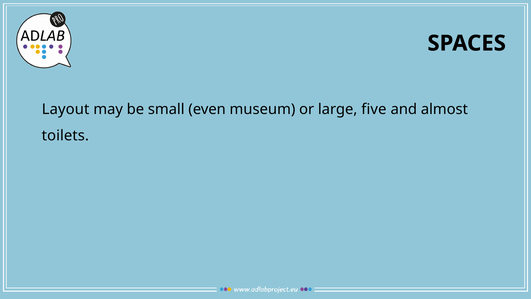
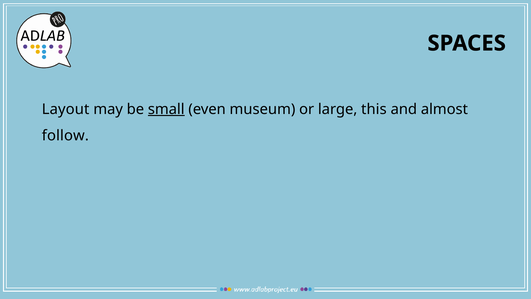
small underline: none -> present (166, 109)
five: five -> this (374, 109)
toilets: toilets -> follow (65, 136)
